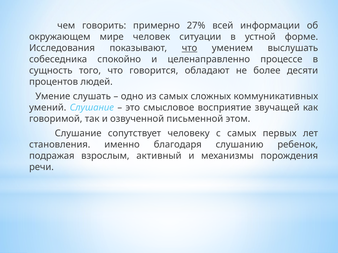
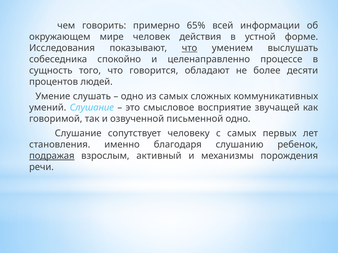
27%: 27% -> 65% (196, 26)
ситуации: ситуации -> действия (200, 37)
письменной этом: этом -> одно (238, 119)
подражая underline: none -> present (52, 156)
